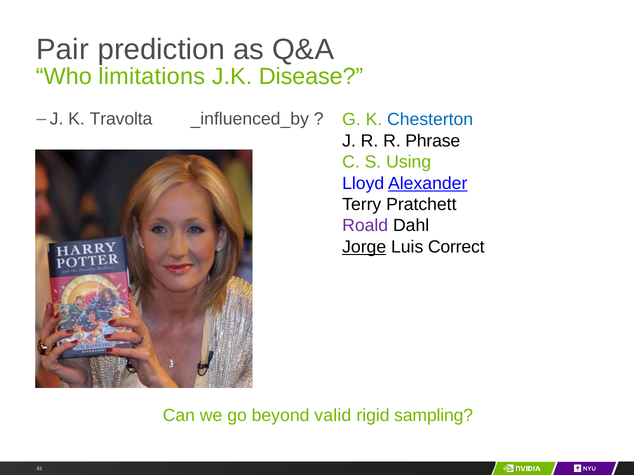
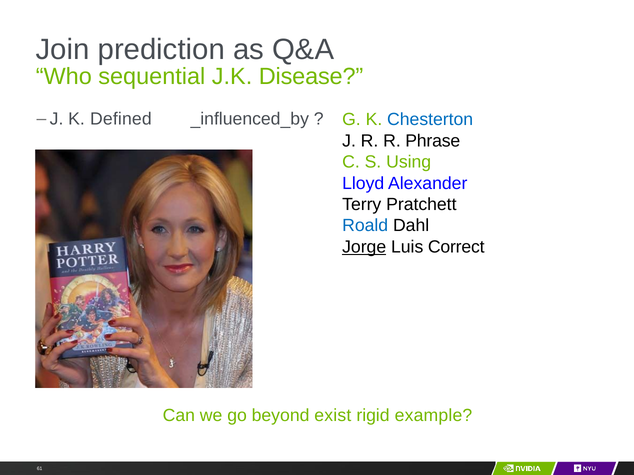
Pair: Pair -> Join (63, 49)
limitations: limitations -> sequential (152, 76)
Travolta: Travolta -> Defined (121, 119)
Alexander underline: present -> none (428, 183)
Roald colour: purple -> blue (365, 226)
valid: valid -> exist (333, 416)
sampling: sampling -> example (433, 416)
